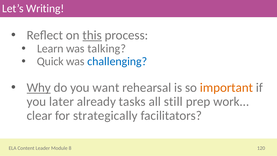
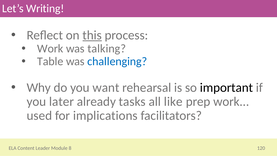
Learn: Learn -> Work (50, 49)
Quick: Quick -> Table (50, 61)
Why underline: present -> none (39, 87)
important colour: orange -> black (226, 87)
still: still -> like (173, 101)
clear: clear -> used (39, 115)
strategically: strategically -> implications (105, 115)
